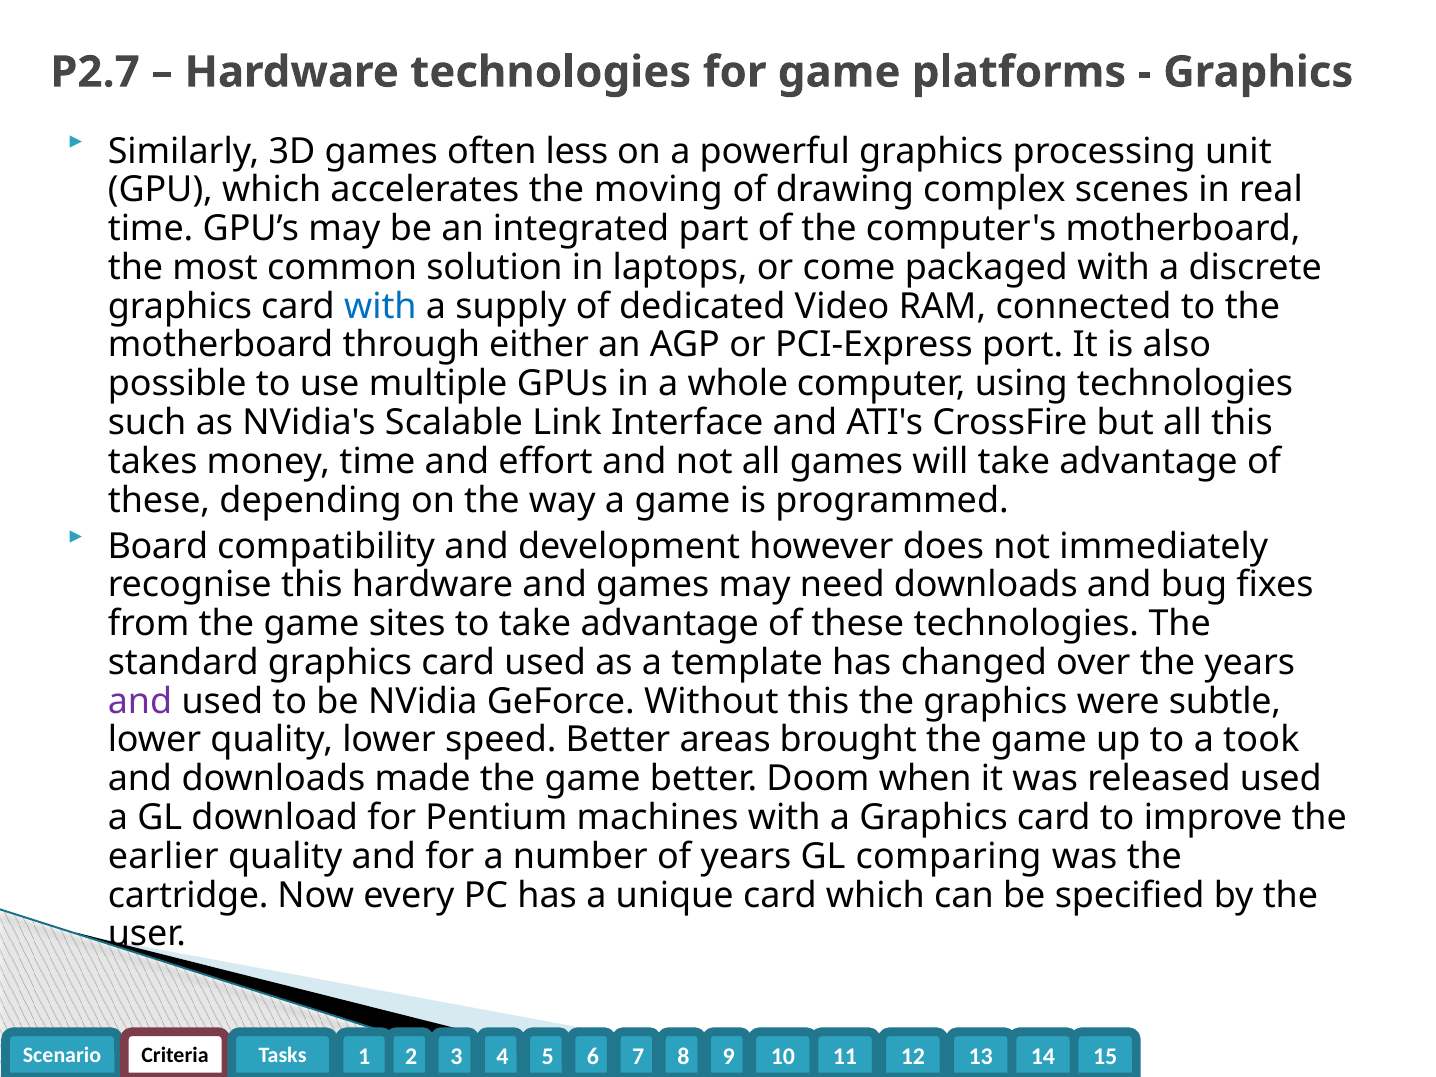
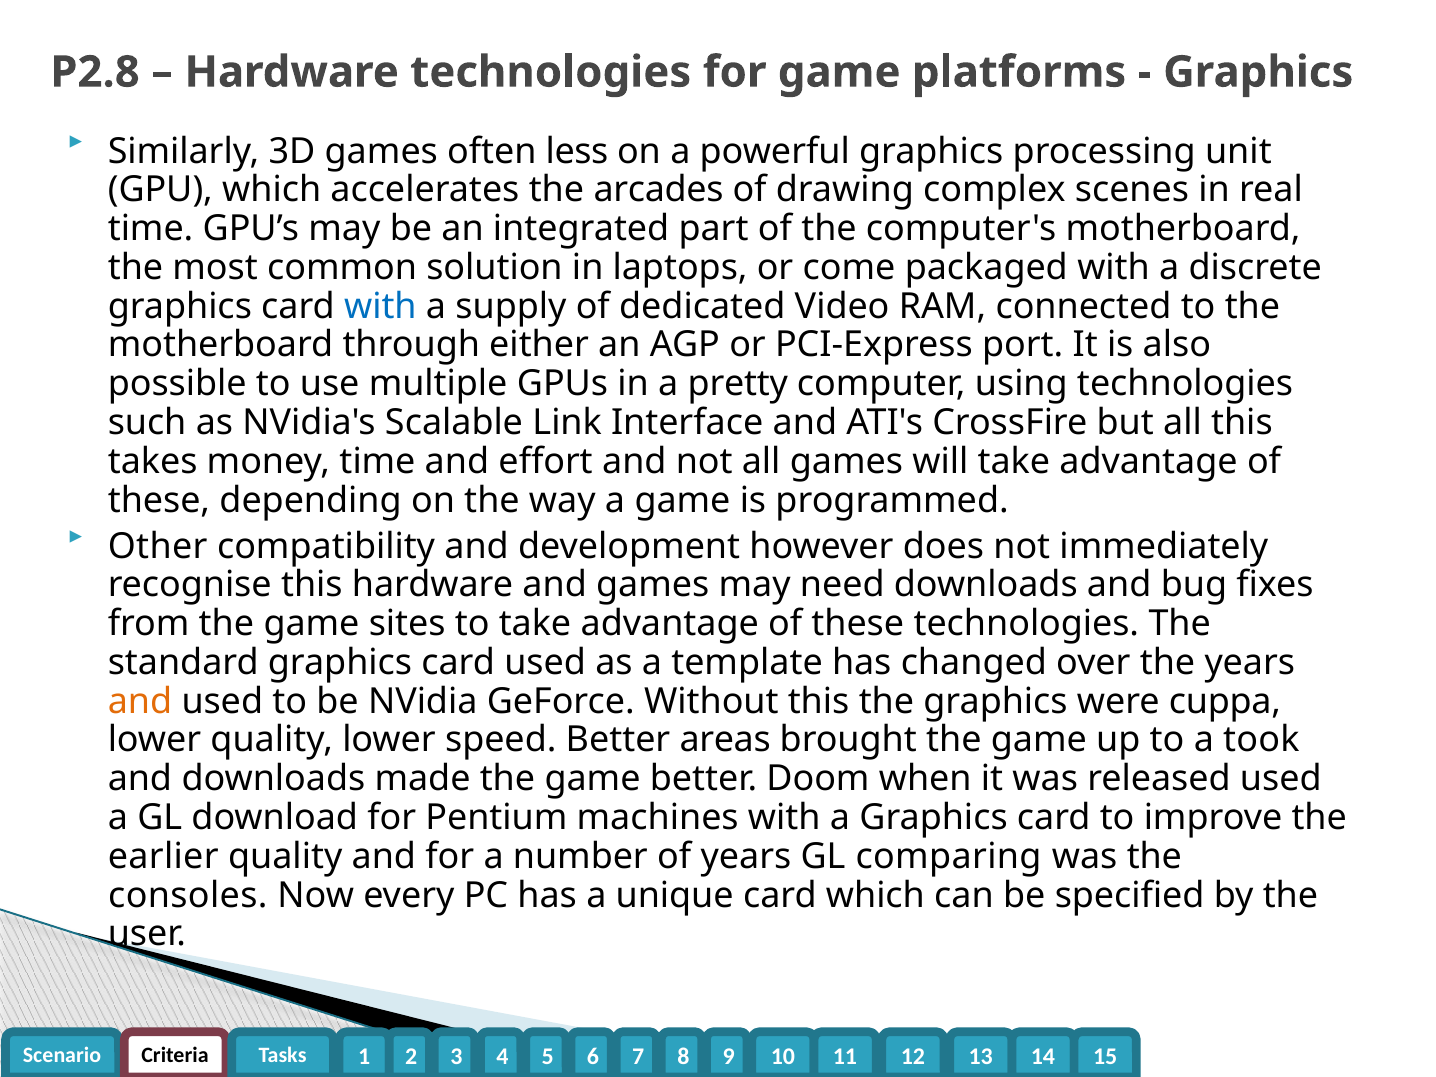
P2.7: P2.7 -> P2.8 (95, 72)
moving: moving -> arcades (659, 190)
whole: whole -> pretty (738, 384)
Board: Board -> Other (158, 546)
and colour: purple -> orange (140, 701)
subtle: subtle -> cuppa (1225, 701)
cartridge: cartridge -> consoles (188, 895)
